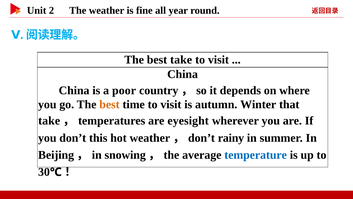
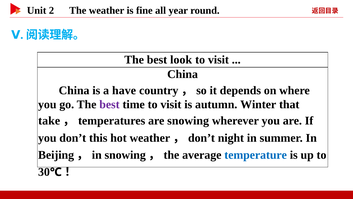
best take: take -> look (181, 60)
poor: poor -> have (124, 90)
best colour: orange -> purple (109, 104)
are eyesight: eyesight -> snowing (188, 120)
rainy: rainy -> night (231, 138)
